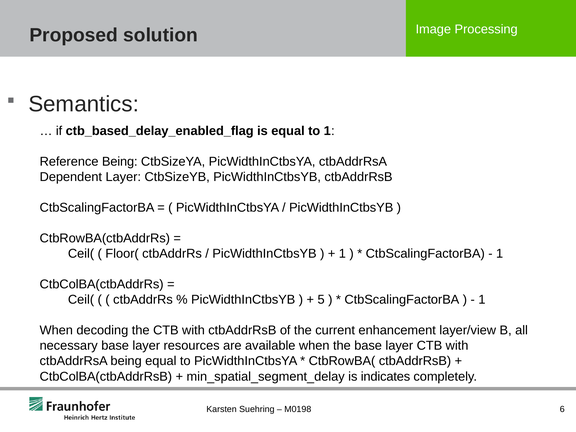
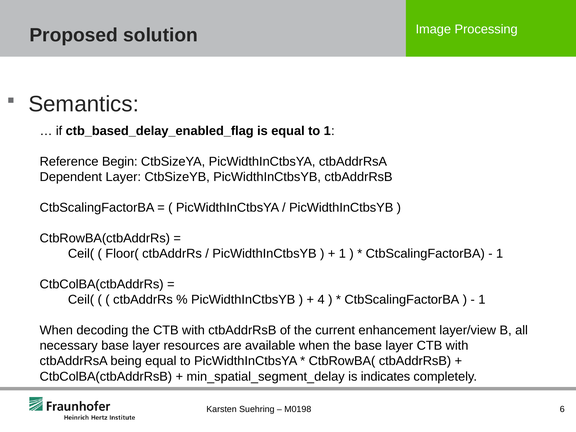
Reference Being: Being -> Begin (120, 162)
5: 5 -> 4 (321, 300)
